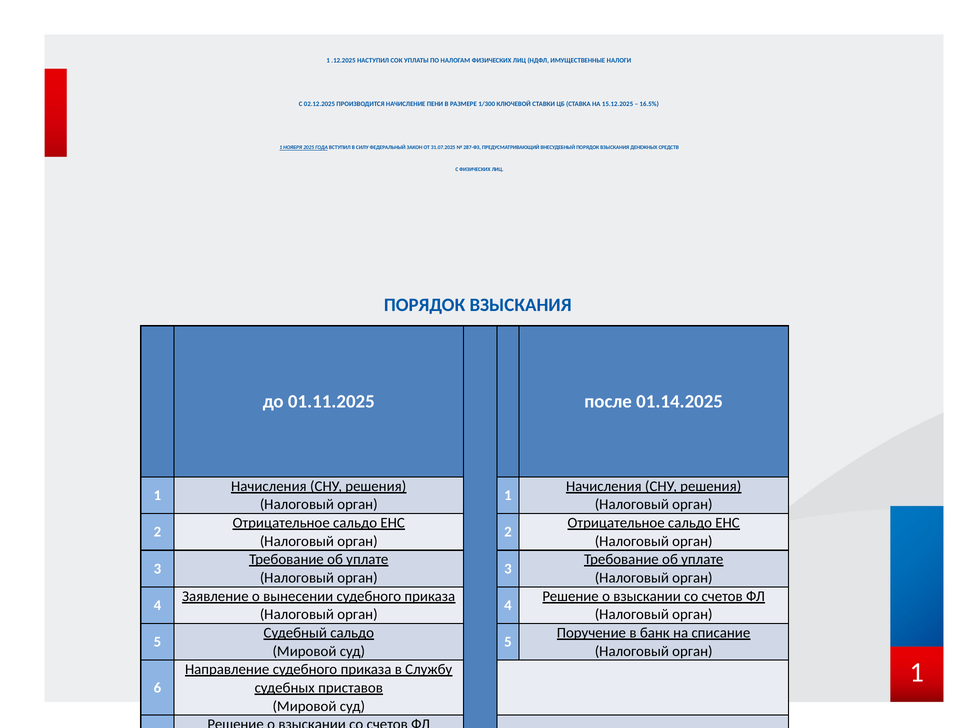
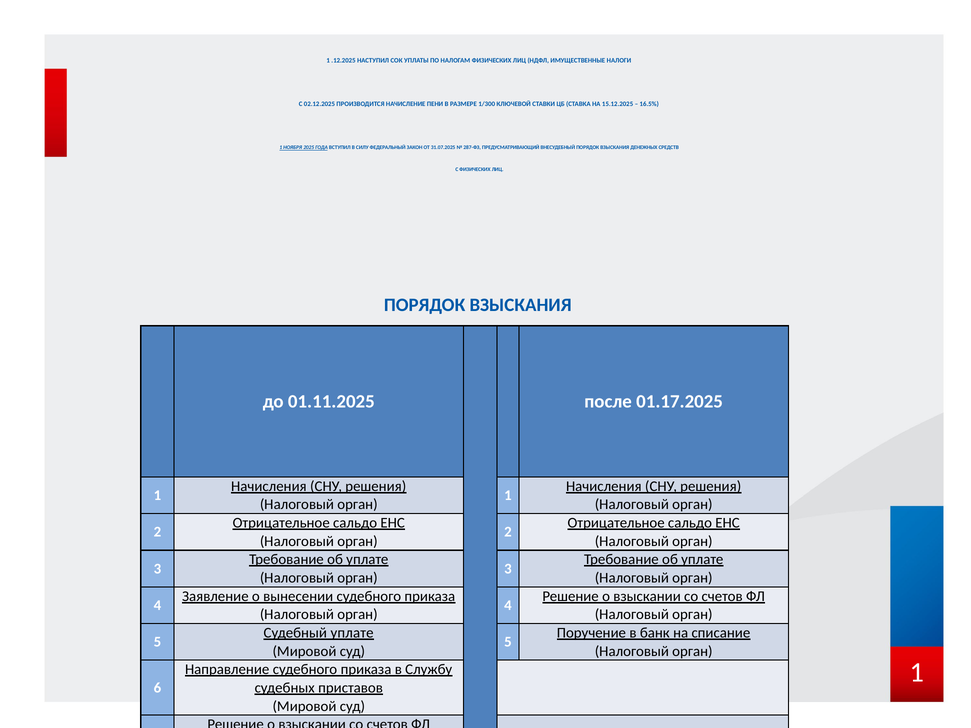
01.14.2025: 01.14.2025 -> 01.17.2025 (680, 402)
Судебный сальдо: сальдо -> уплате (352, 633)
